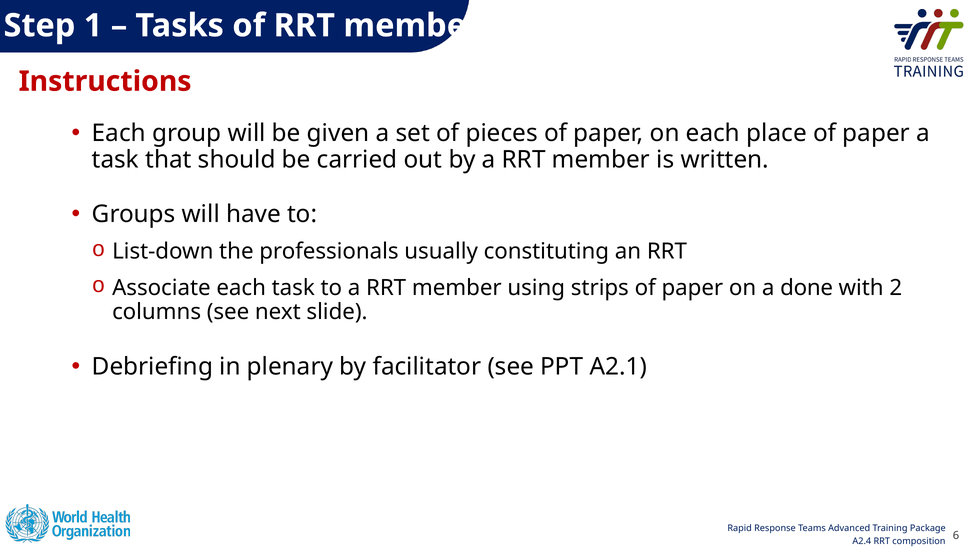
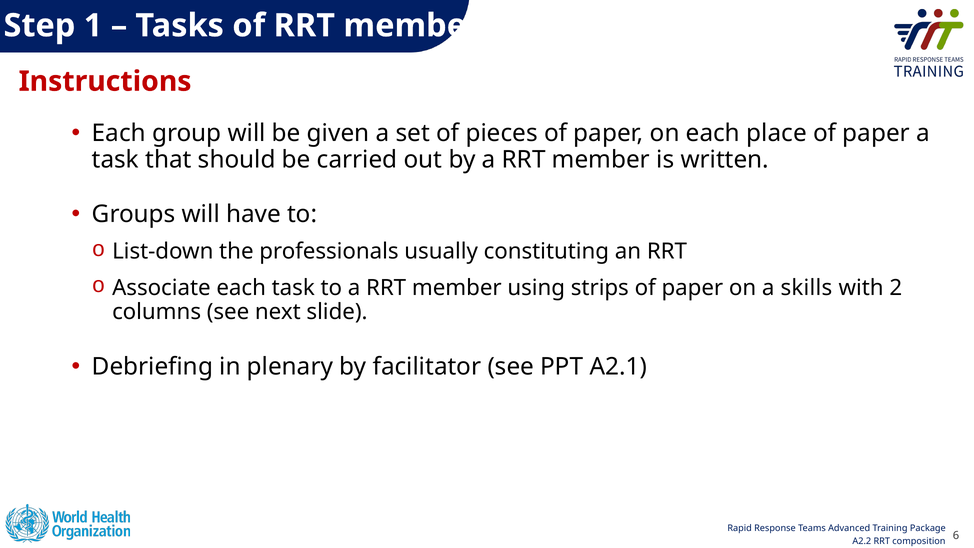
done: done -> skills (806, 288)
A2.4: A2.4 -> A2.2 (862, 541)
